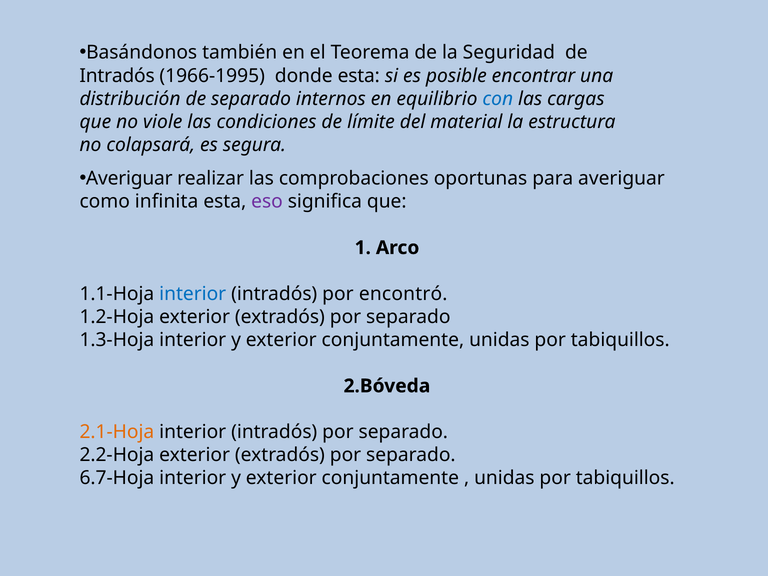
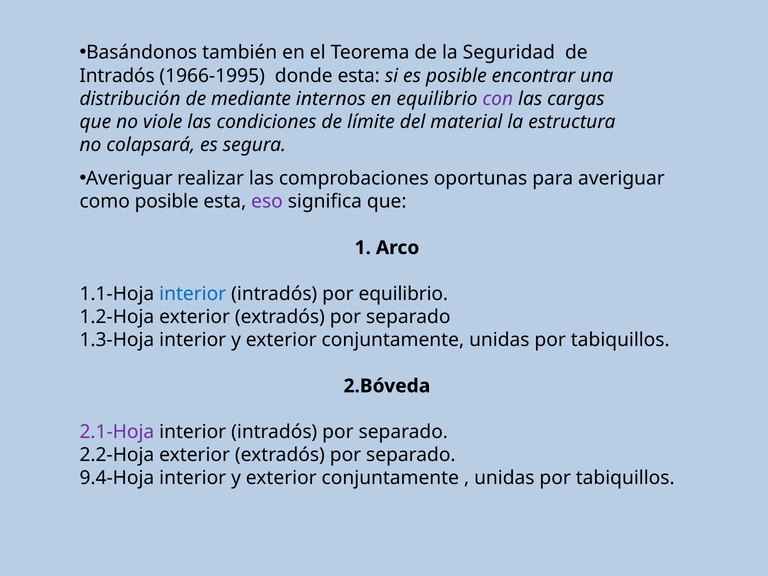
de separado: separado -> mediante (251, 99)
con colour: blue -> purple (498, 99)
como infinita: infinita -> posible (167, 202)
por encontró: encontró -> equilibrio (403, 294)
2.1-Hoja colour: orange -> purple (117, 432)
6.7-Hoja: 6.7-Hoja -> 9.4-Hoja (117, 478)
